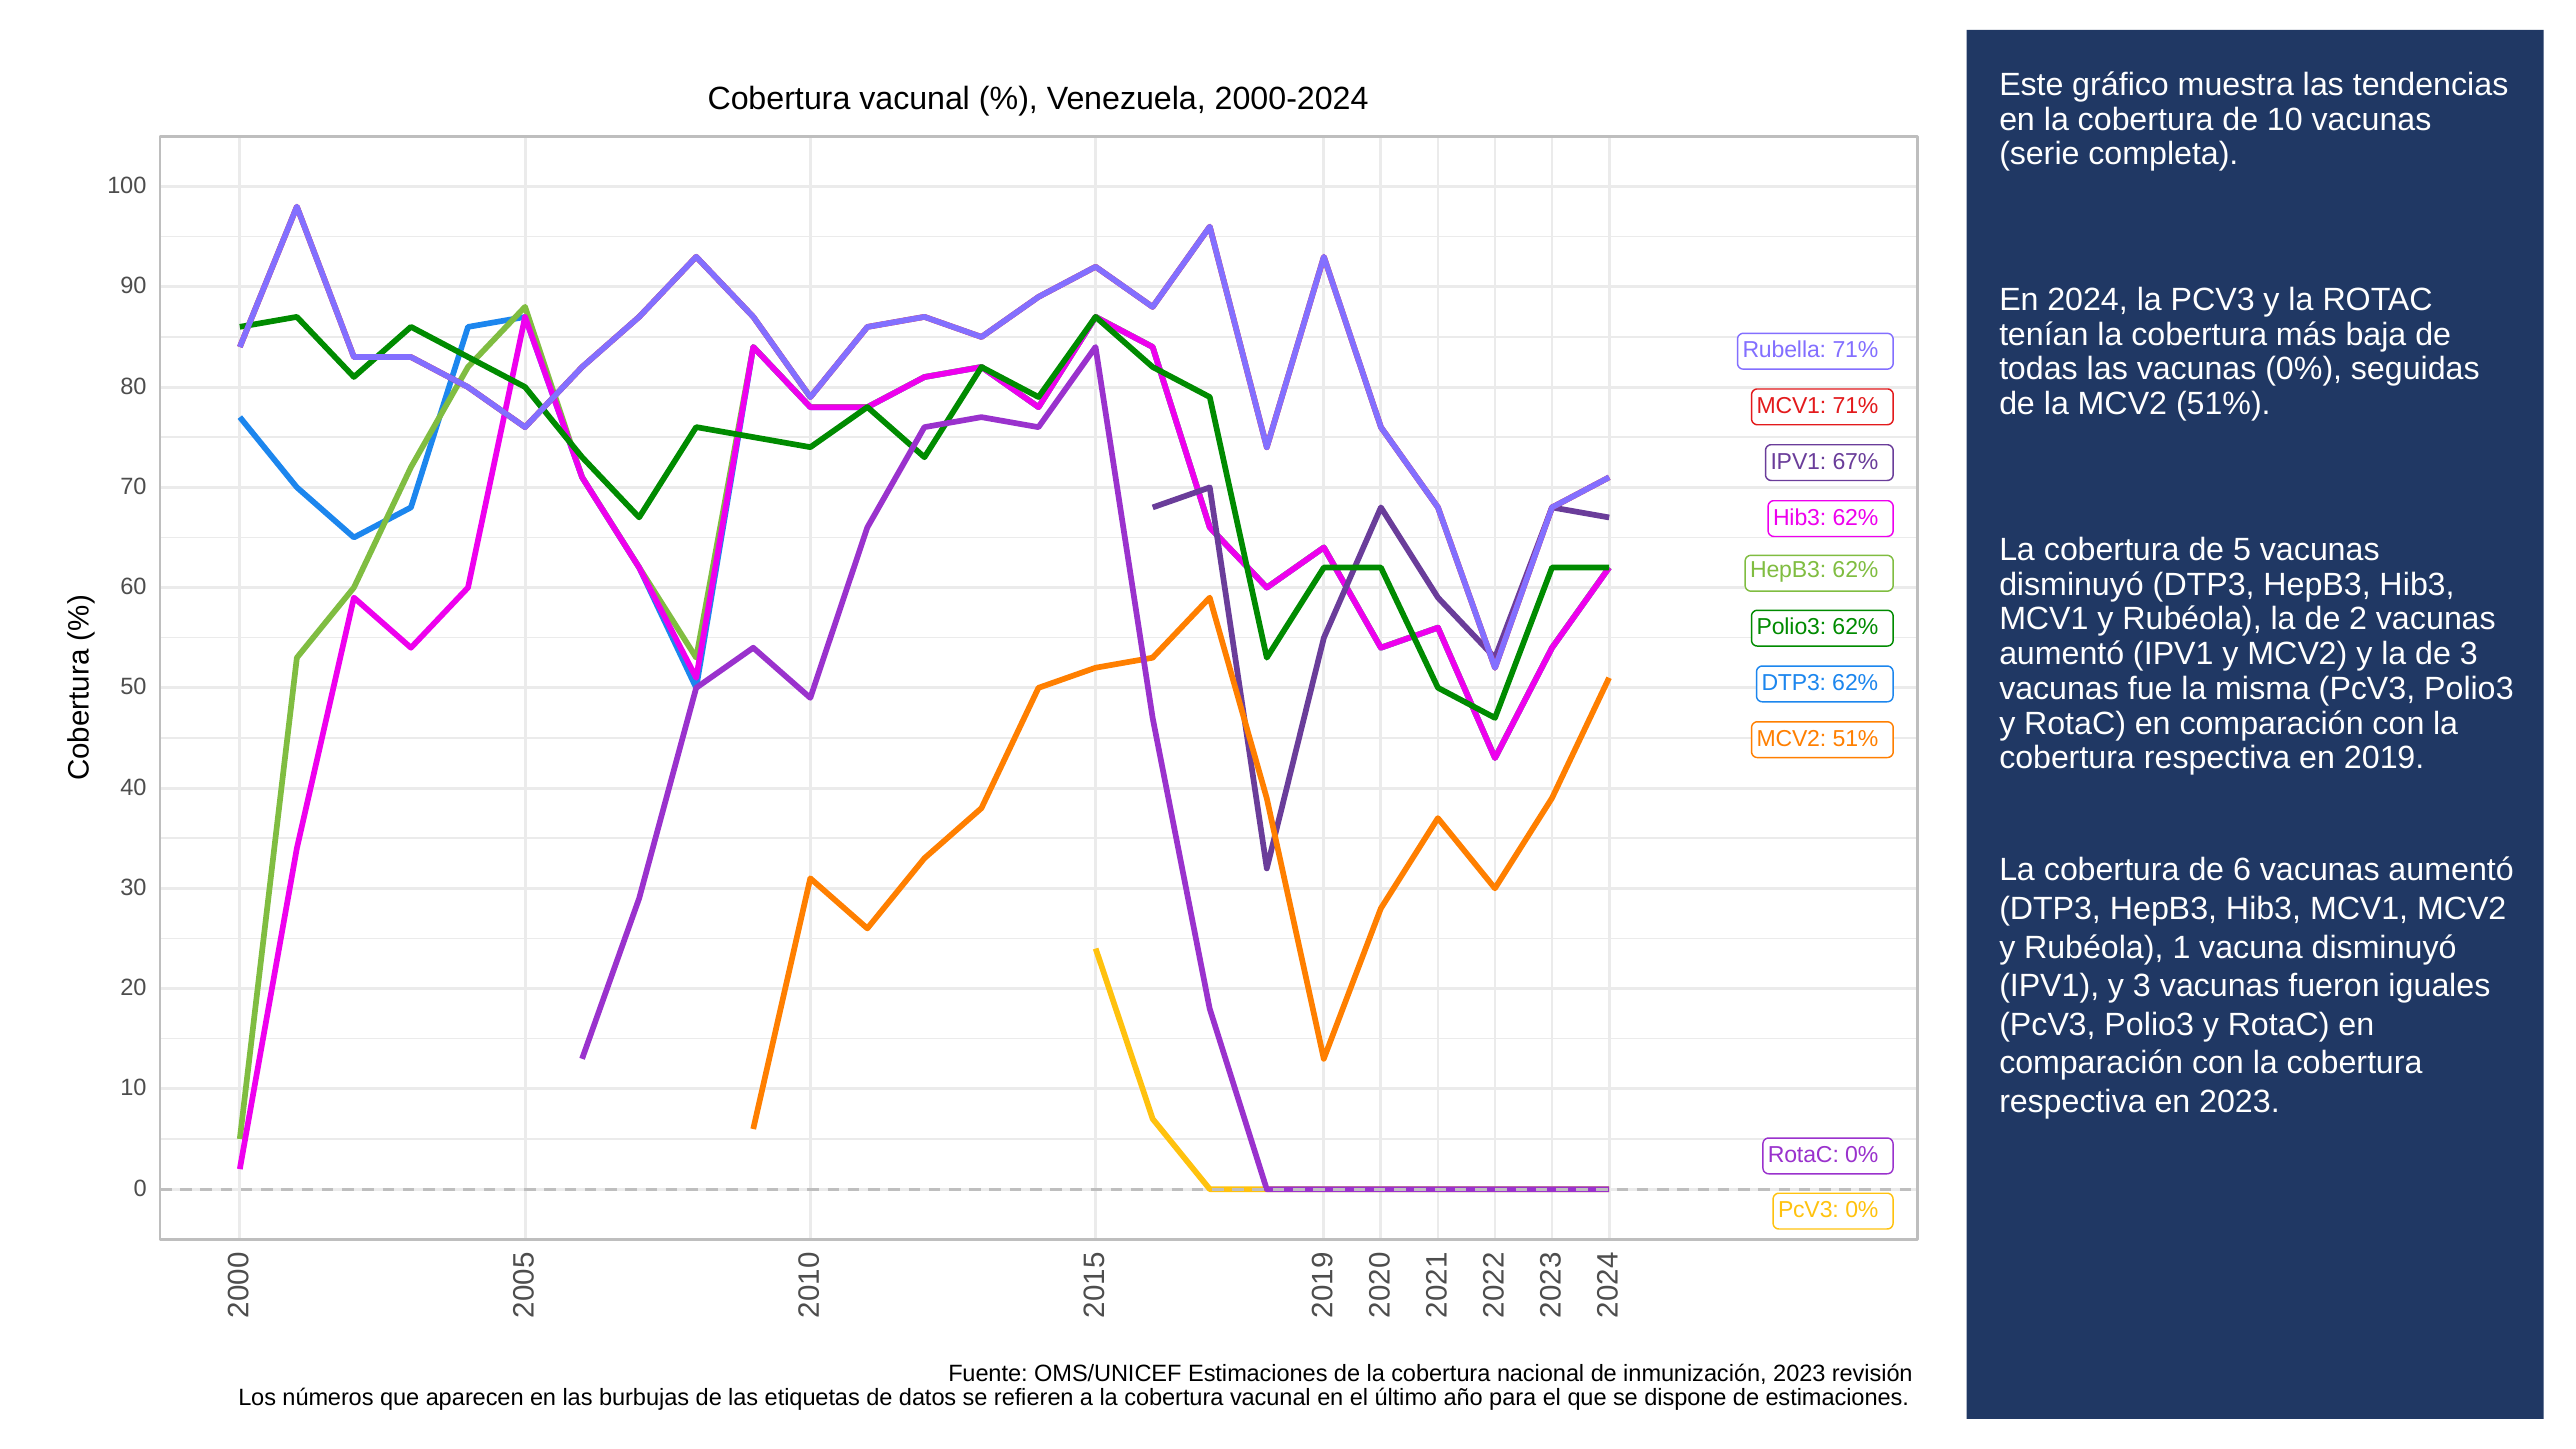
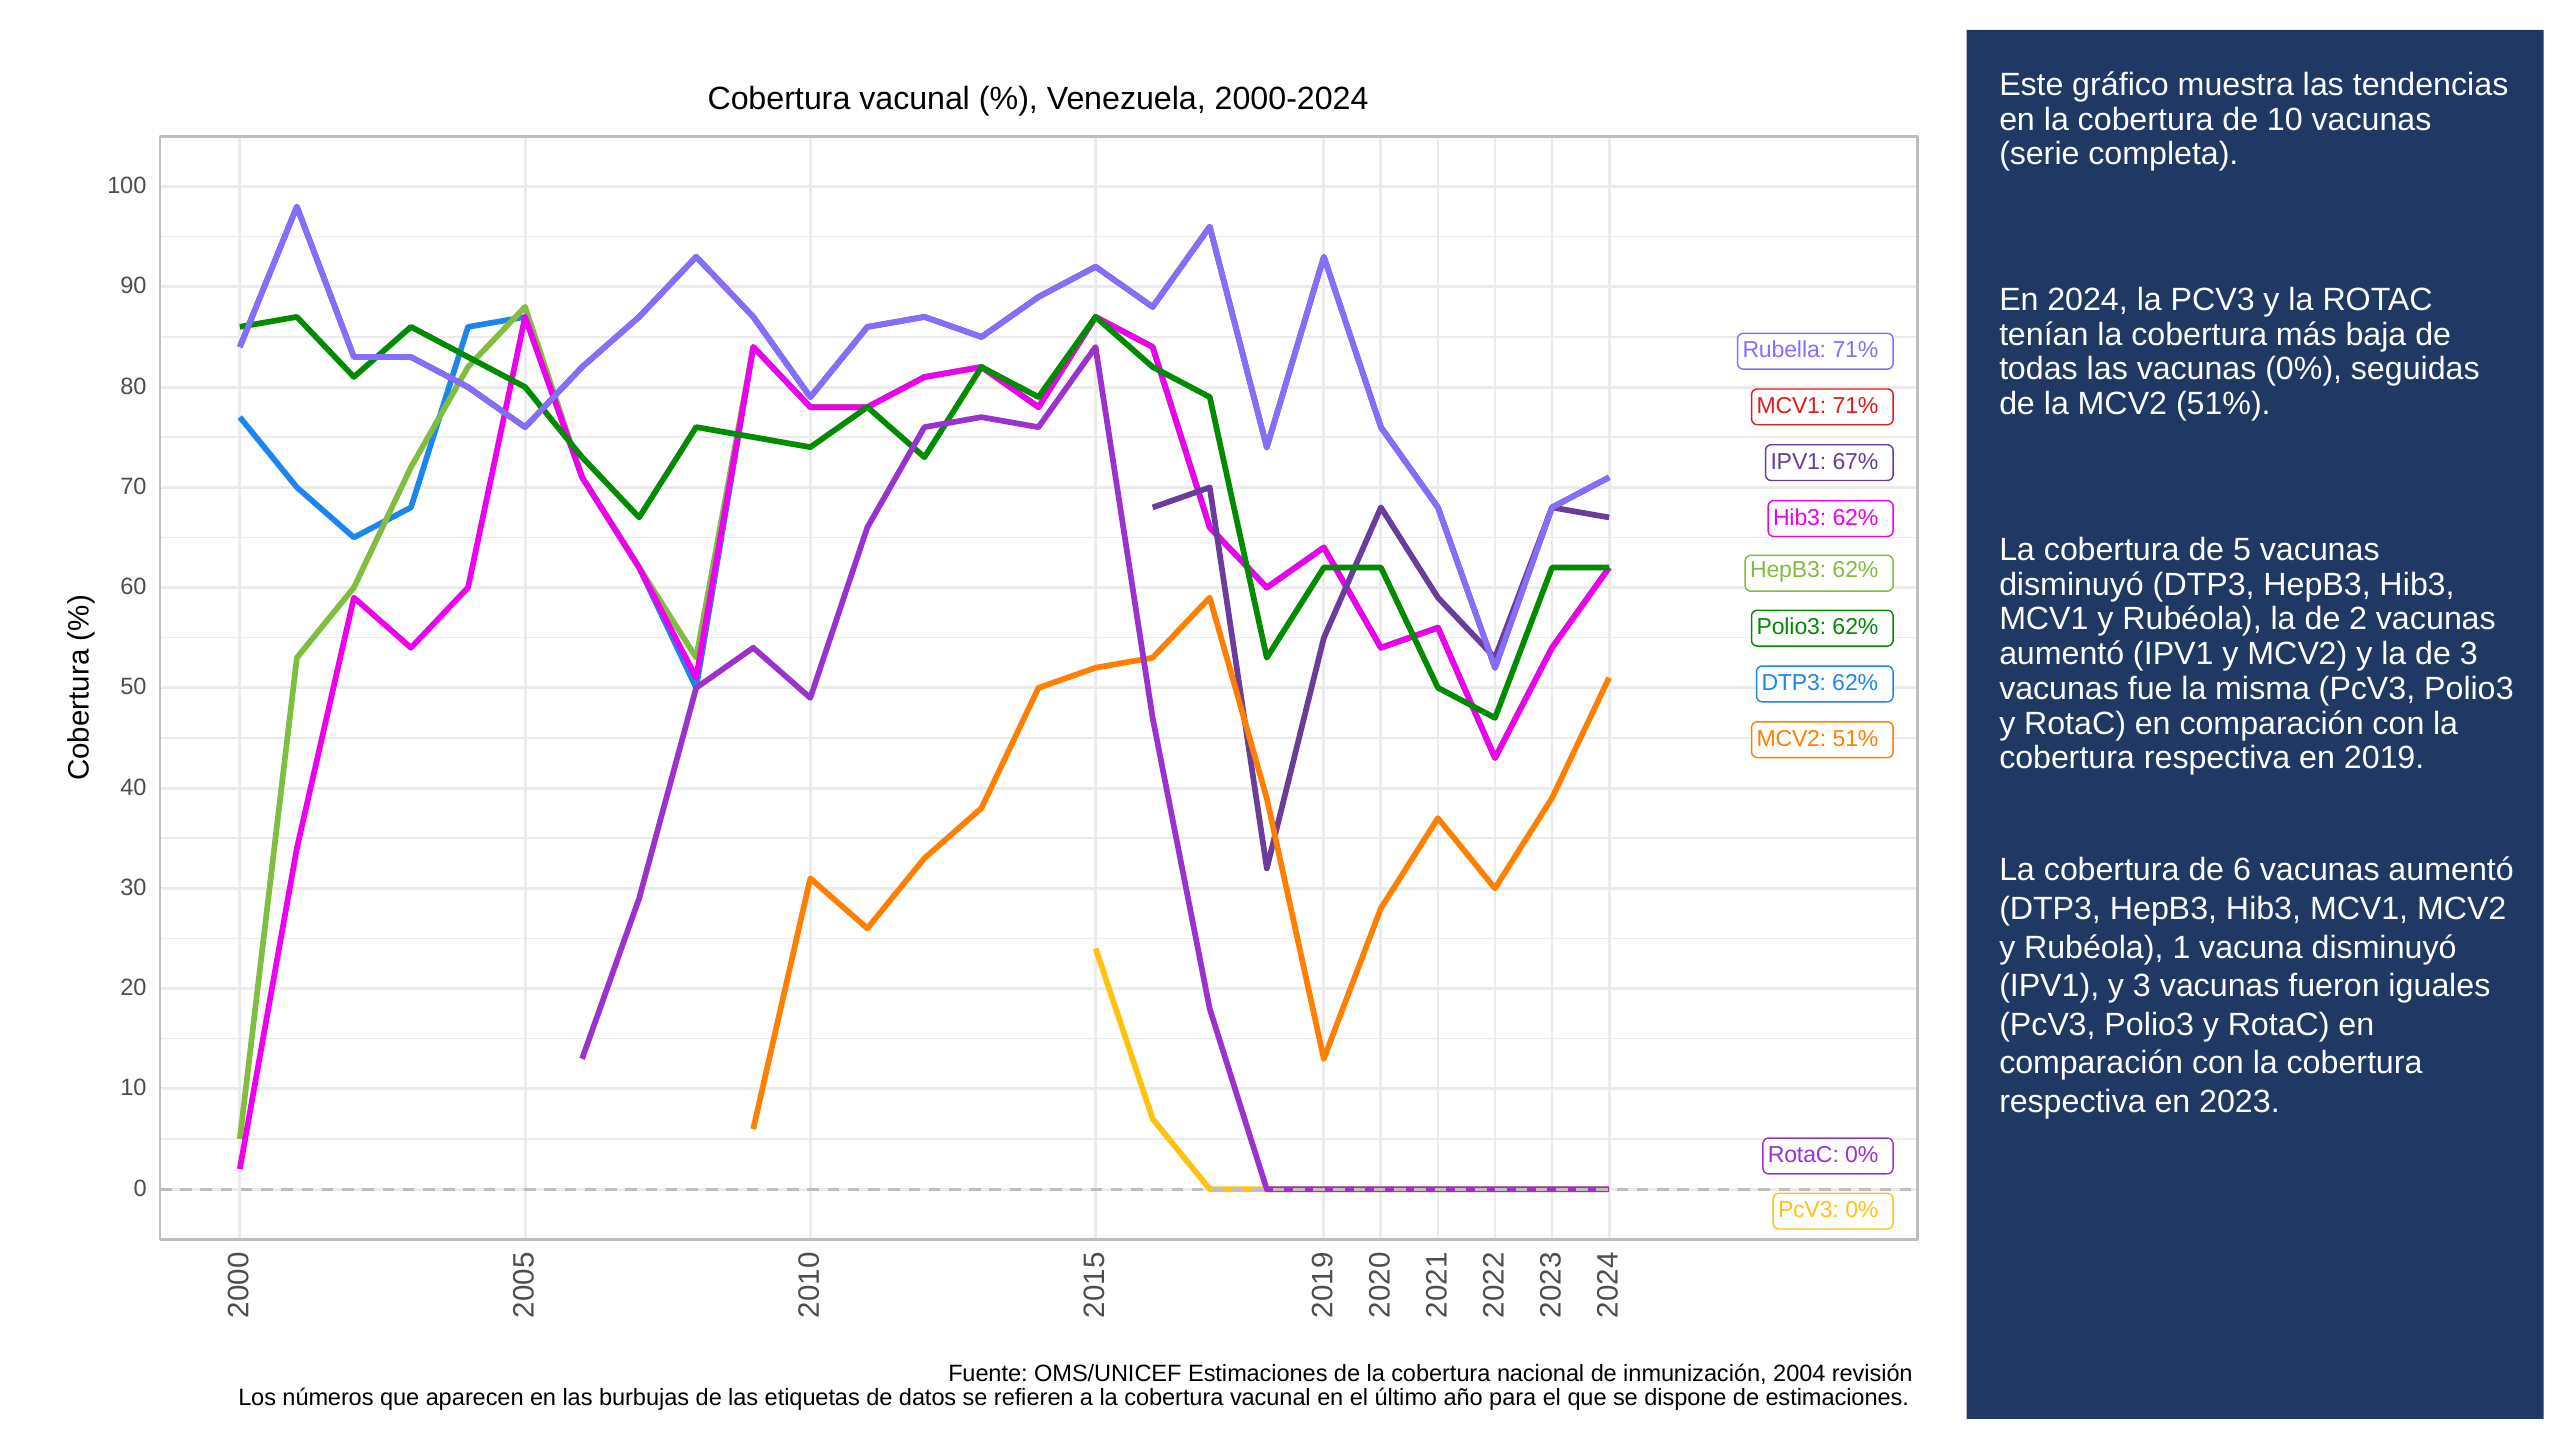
inmunización 2023: 2023 -> 2004 (1799, 1373)
